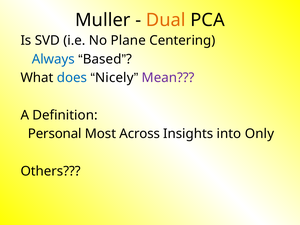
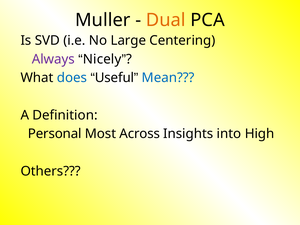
Plane: Plane -> Large (128, 40)
Always colour: blue -> purple (53, 59)
Based: Based -> Nicely (102, 59)
Nicely: Nicely -> Useful (114, 78)
Mean colour: purple -> blue (168, 78)
Only: Only -> High (260, 134)
